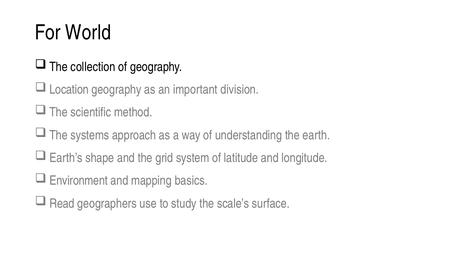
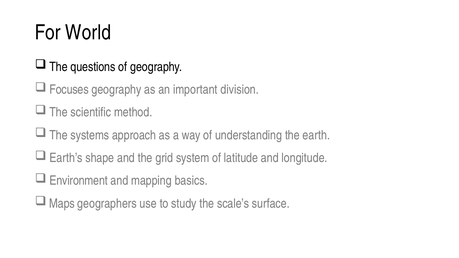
collection: collection -> questions (93, 67)
Location: Location -> Focuses (69, 90)
Read: Read -> Maps (62, 204)
